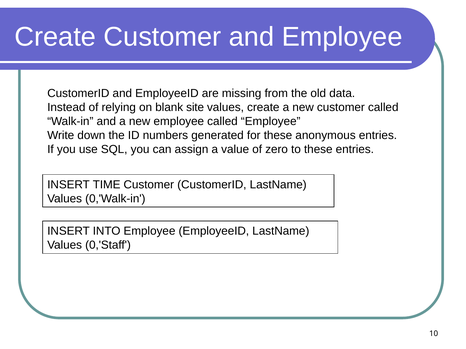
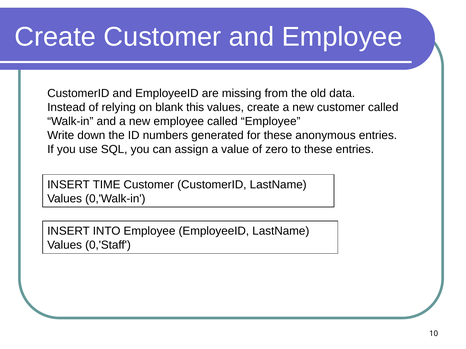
site: site -> this (195, 107)
